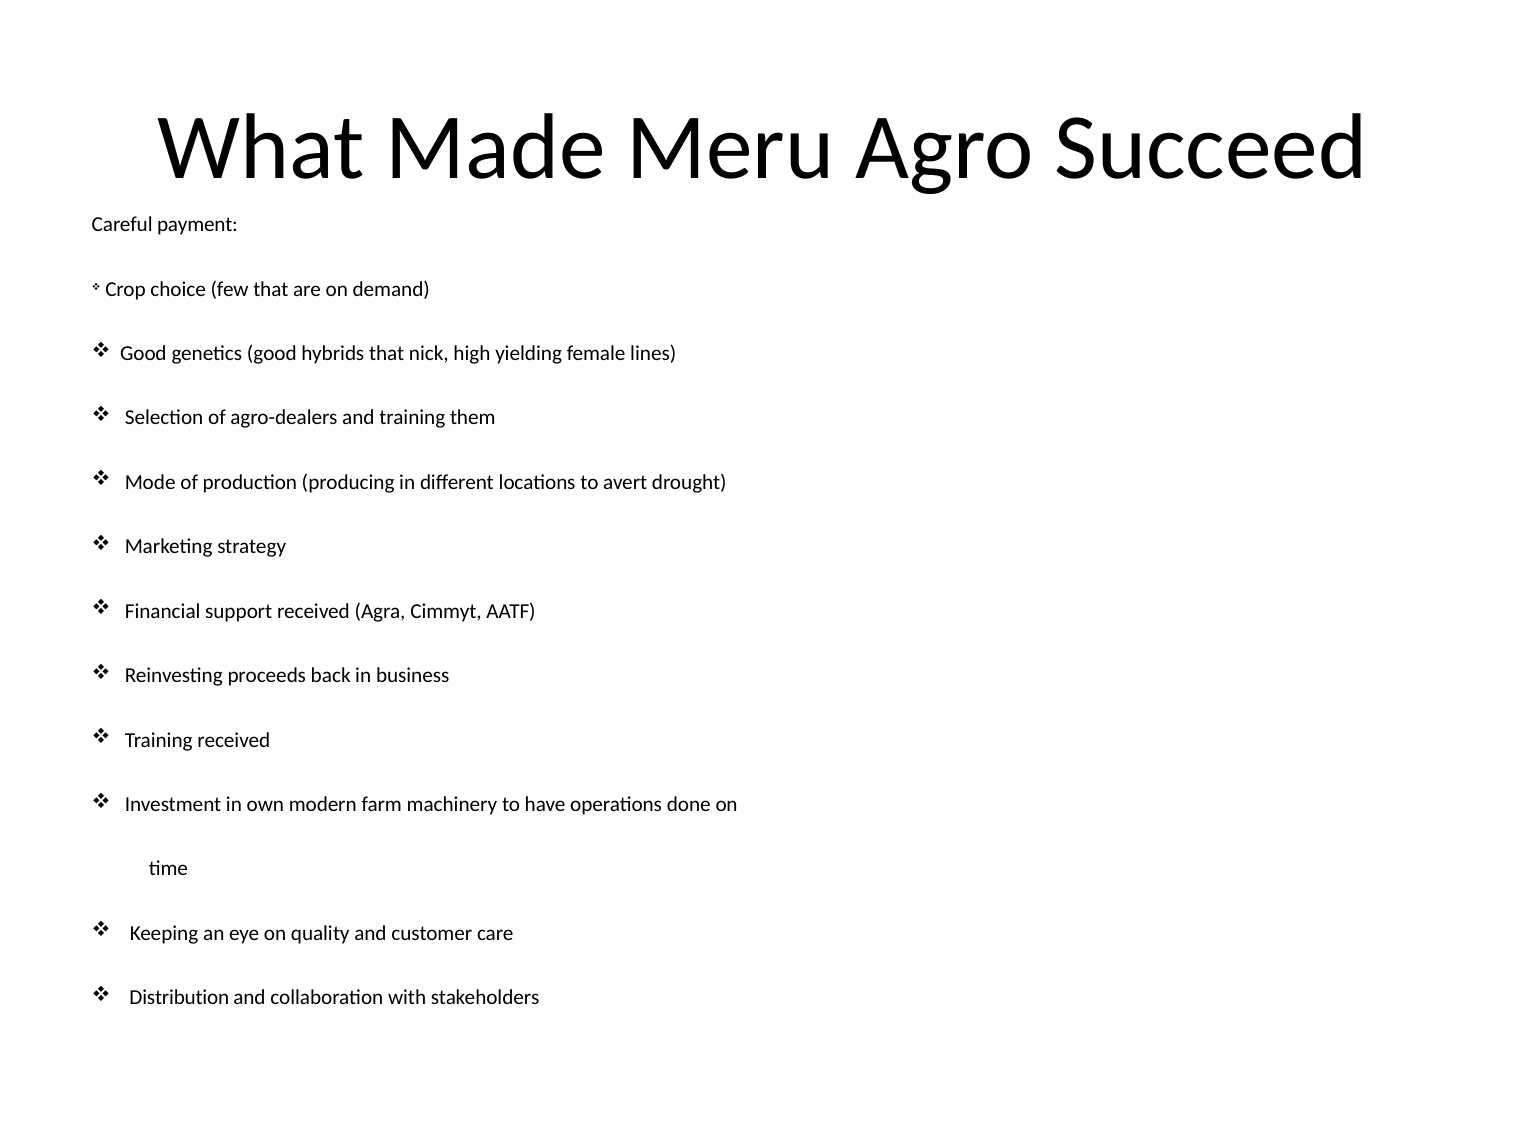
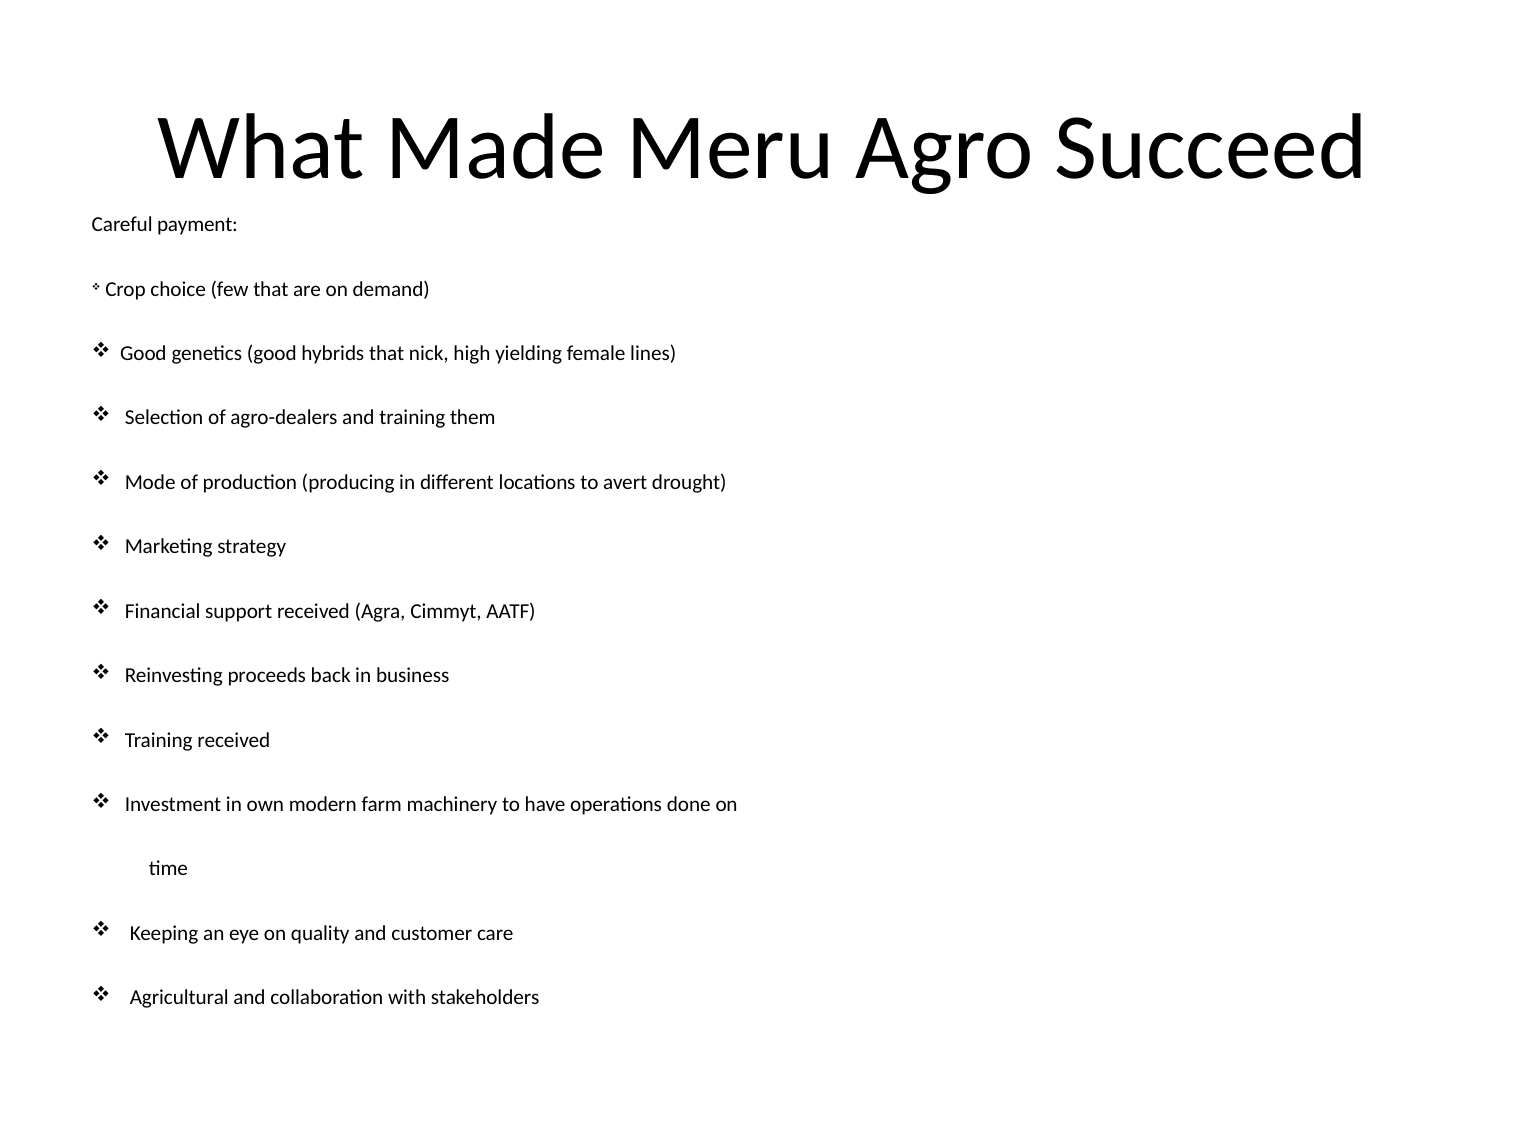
Distribution: Distribution -> Agricultural (179, 998)
